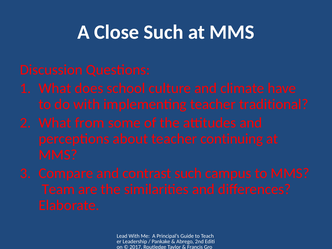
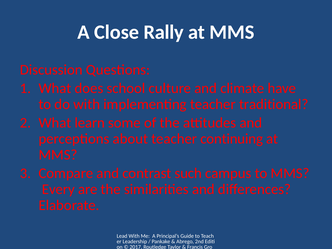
Close Such: Such -> Rally (164, 32)
from: from -> learn (90, 123)
Team: Team -> Every (58, 189)
